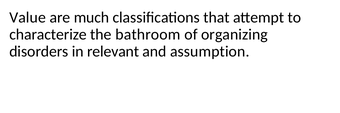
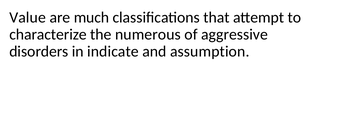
bathroom: bathroom -> numerous (148, 35)
organizing: organizing -> aggressive (234, 35)
relevant: relevant -> indicate (113, 52)
